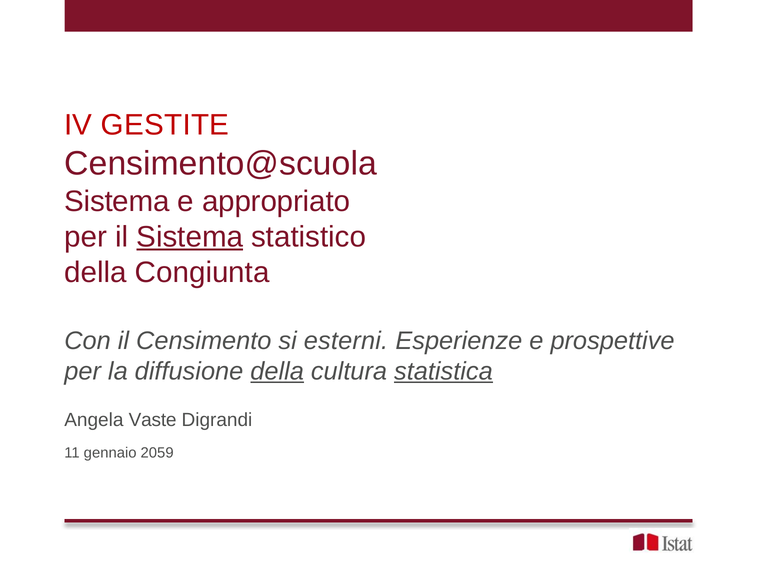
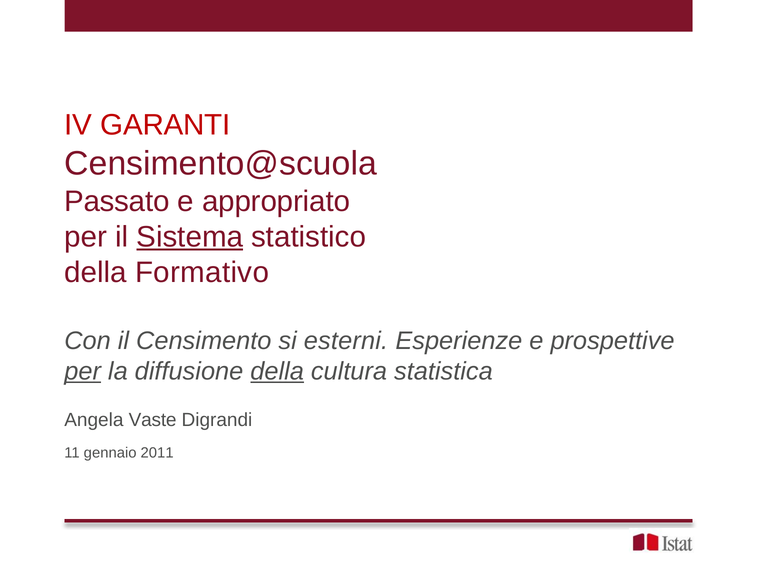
GESTITE: GESTITE -> GARANTI (165, 125)
Sistema: Sistema -> Passato (117, 201)
Congiunta: Congiunta -> Formativo (202, 272)
per underline: none -> present (83, 371)
statistica underline: present -> none (443, 371)
2059: 2059 -> 2011 (157, 453)
